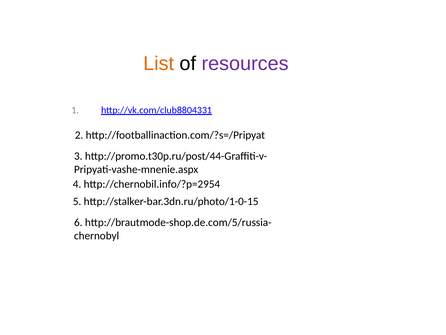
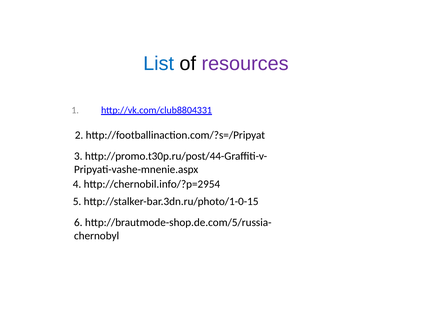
List colour: orange -> blue (159, 63)
